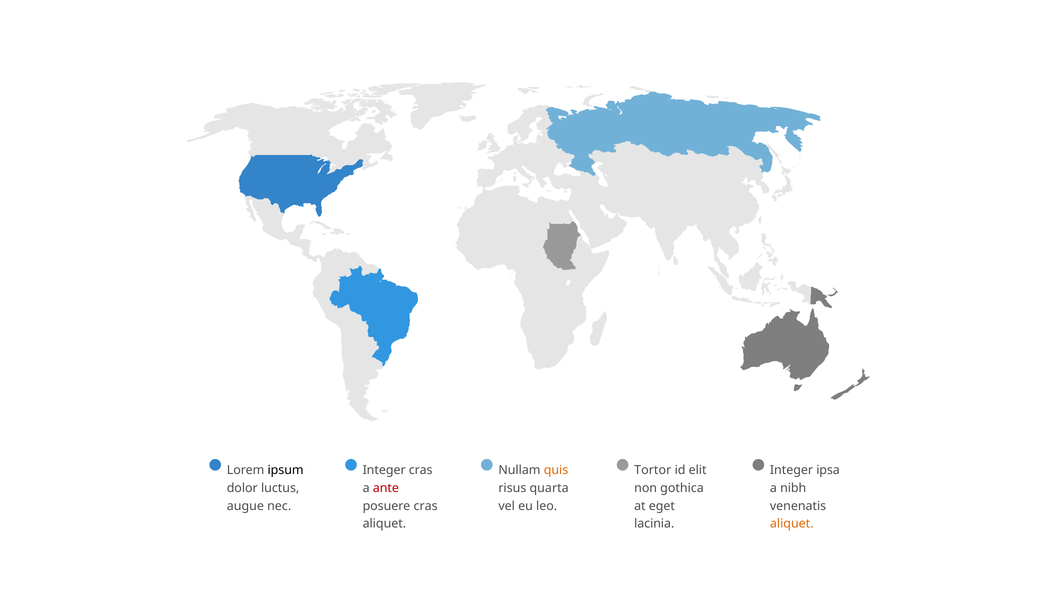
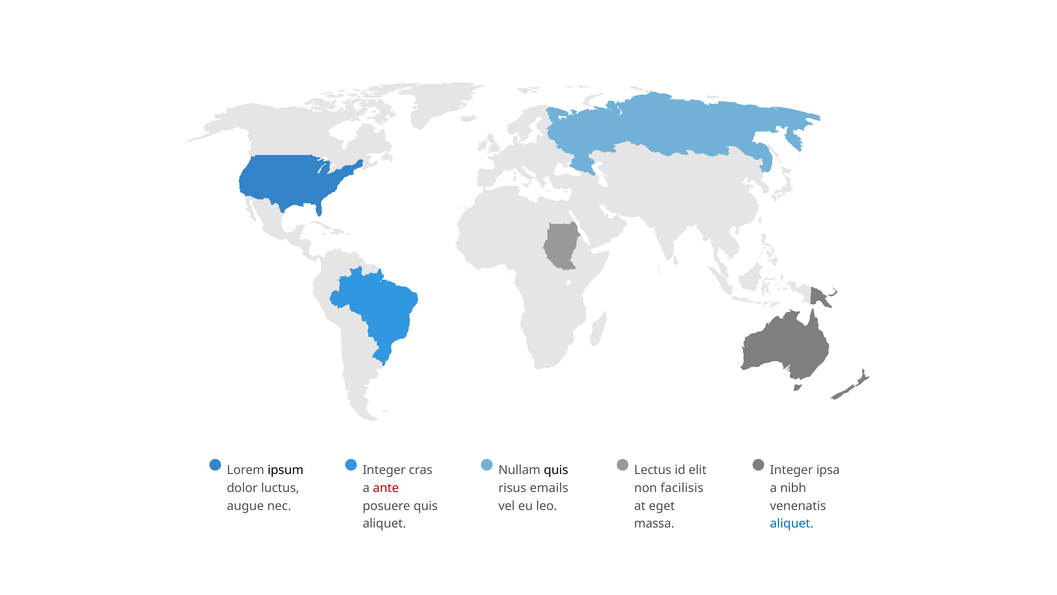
quis colour: orange -> black (556, 470)
Tortor: Tortor -> Lectus (653, 470)
quarta: quarta -> emails (549, 488)
gothica: gothica -> facilisis (682, 488)
posuere cras: cras -> quis (426, 506)
lacinia: lacinia -> massa (654, 523)
aliquet colour: orange -> blue (792, 523)
